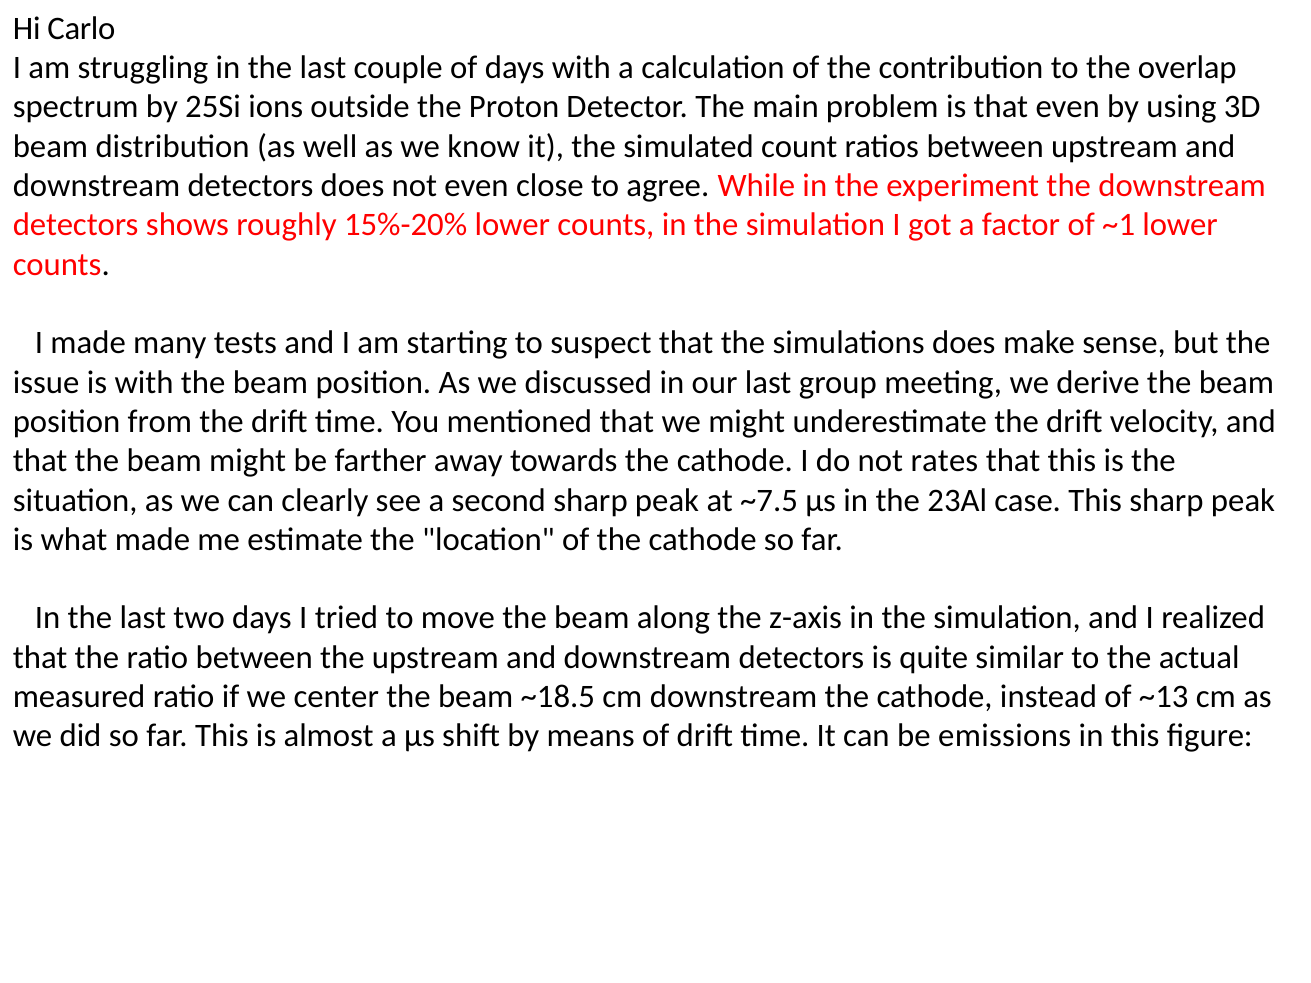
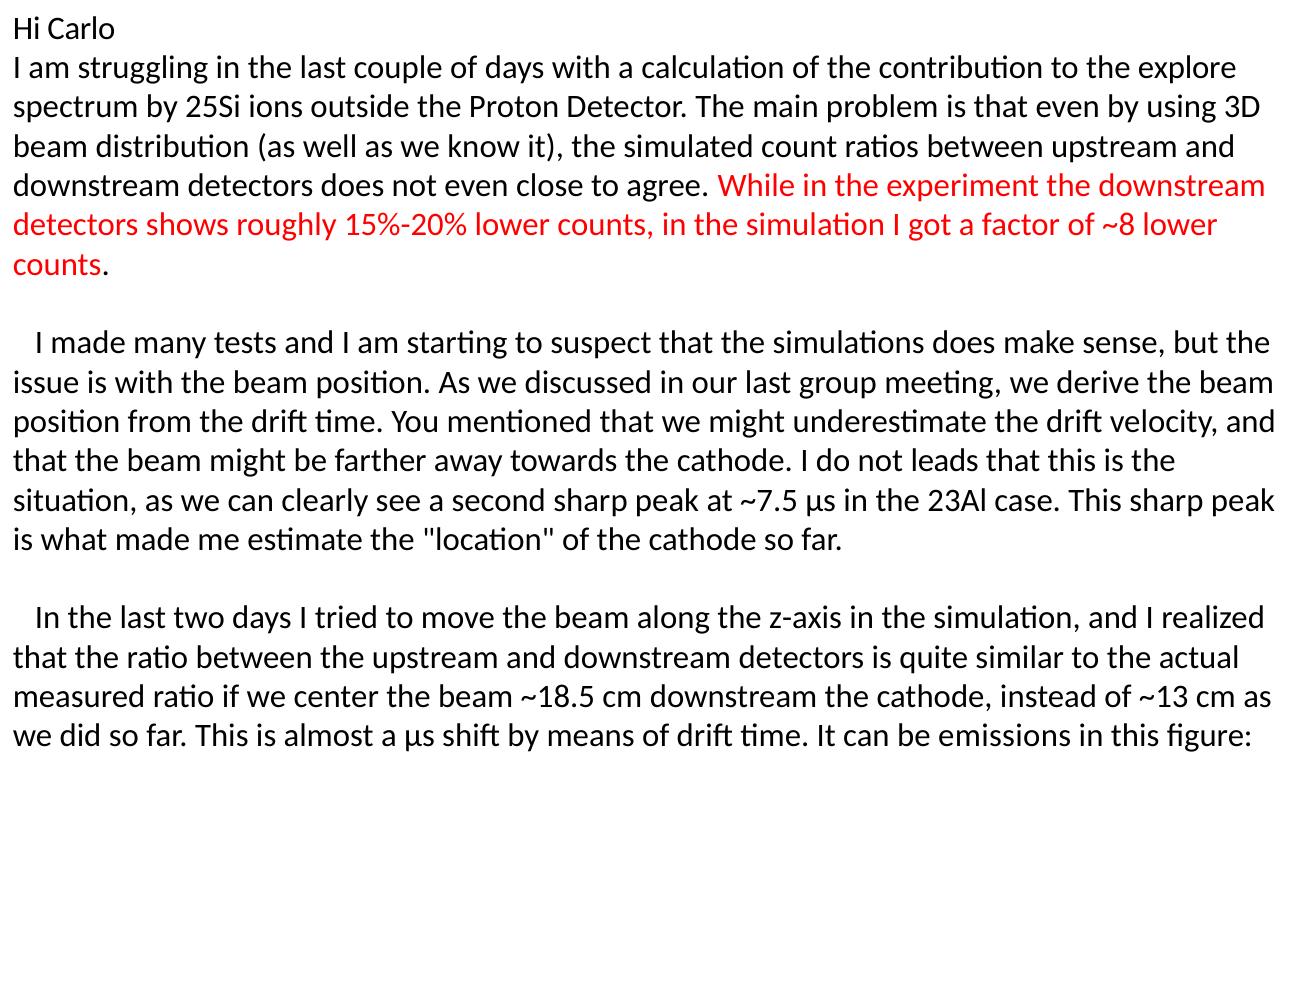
overlap: overlap -> explore (1187, 68)
~1: ~1 -> ~8 (1119, 225)
rates: rates -> leads (945, 461)
